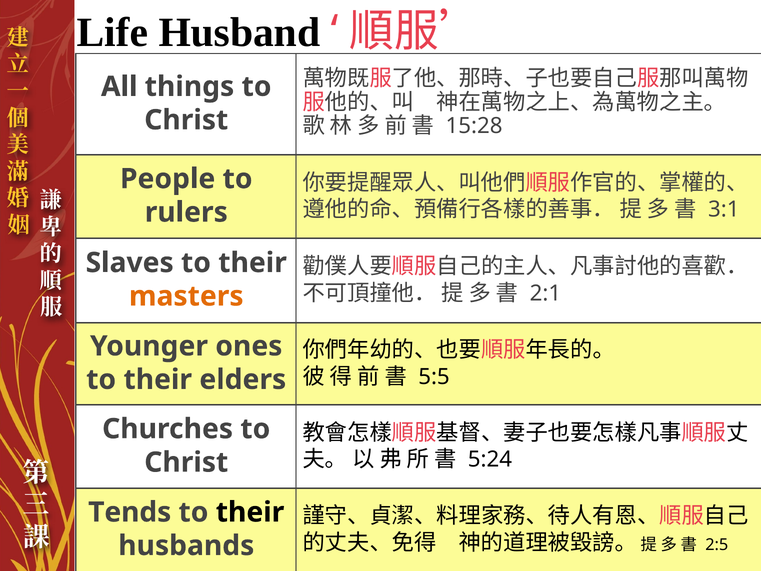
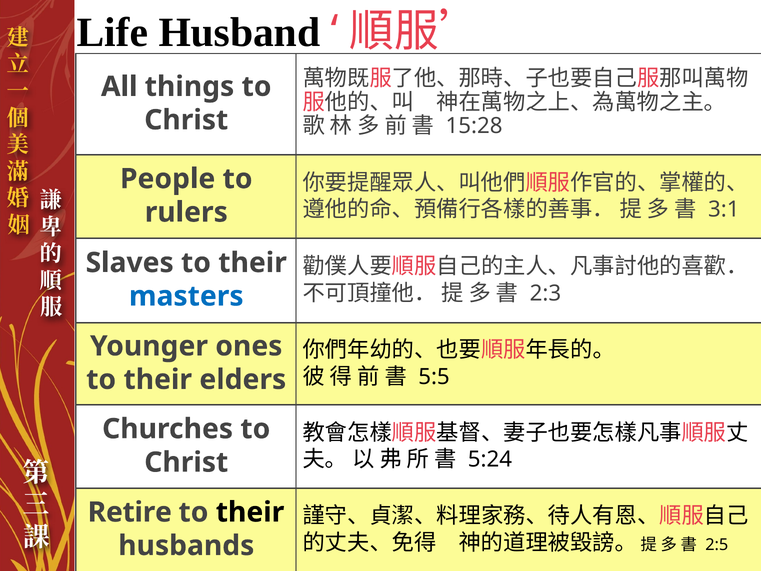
2:1: 2:1 -> 2:3 (545, 293)
masters colour: orange -> blue (186, 296)
Tends: Tends -> Retire (130, 512)
